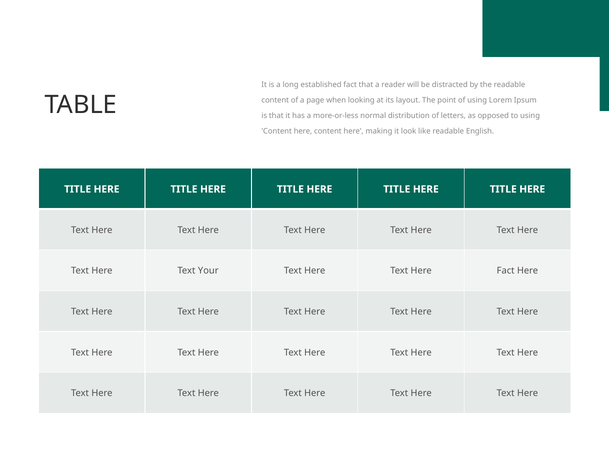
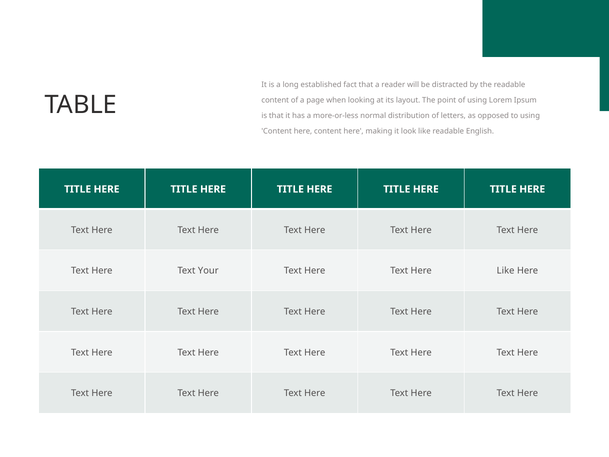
Here Fact: Fact -> Like (506, 271)
